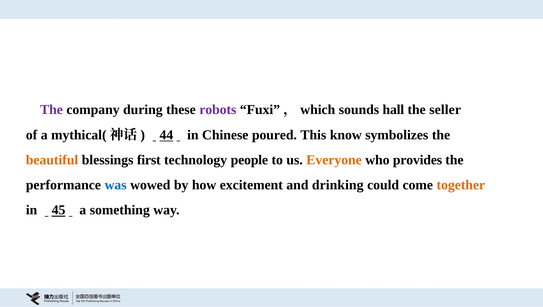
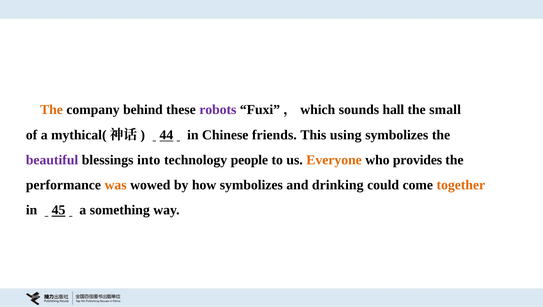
The colour: purple -> orange (51, 110)
during: during -> behind (143, 110)
seller: seller -> small (445, 110)
poured: poured -> friends (274, 135)
know: know -> using (346, 135)
beautiful colour: orange -> purple (52, 160)
first: first -> into (149, 160)
was colour: blue -> orange (116, 185)
how excitement: excitement -> symbolizes (251, 185)
